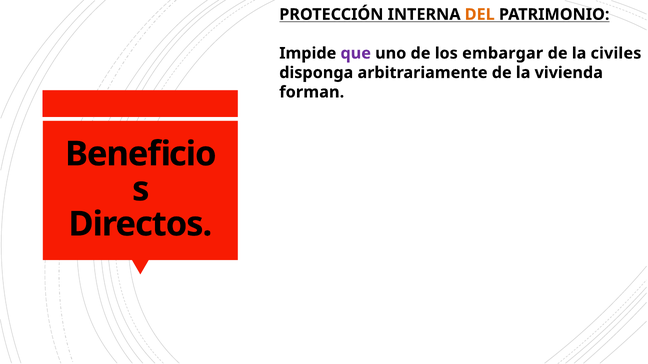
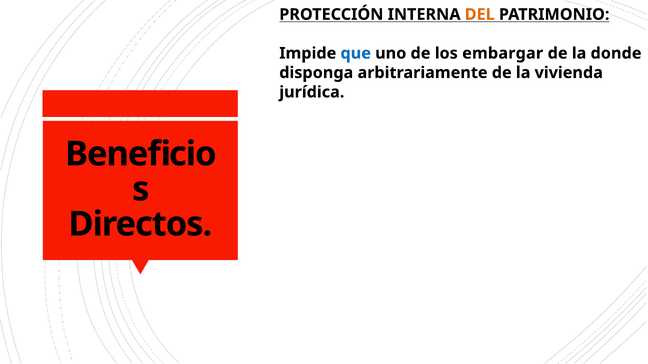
que colour: purple -> blue (356, 53)
civiles: civiles -> donde (616, 53)
forman: forman -> jurídica (312, 92)
